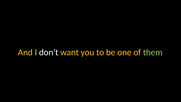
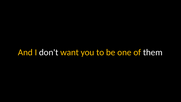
them colour: light green -> white (153, 52)
